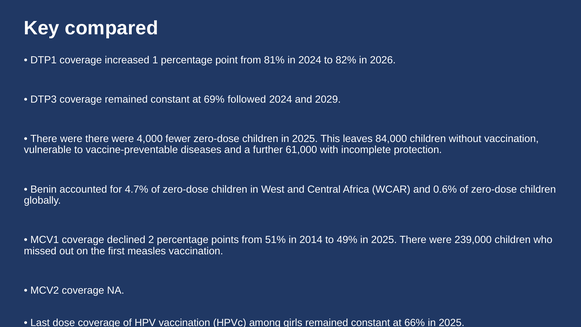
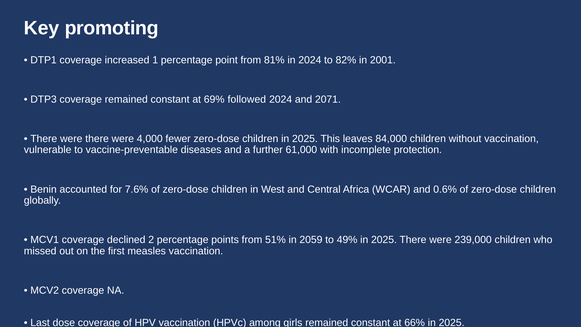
compared: compared -> promoting (112, 28)
2026: 2026 -> 2001 (383, 60)
2029: 2029 -> 2071 (328, 99)
4.7%: 4.7% -> 7.6% (137, 189)
2014: 2014 -> 2059 (311, 240)
